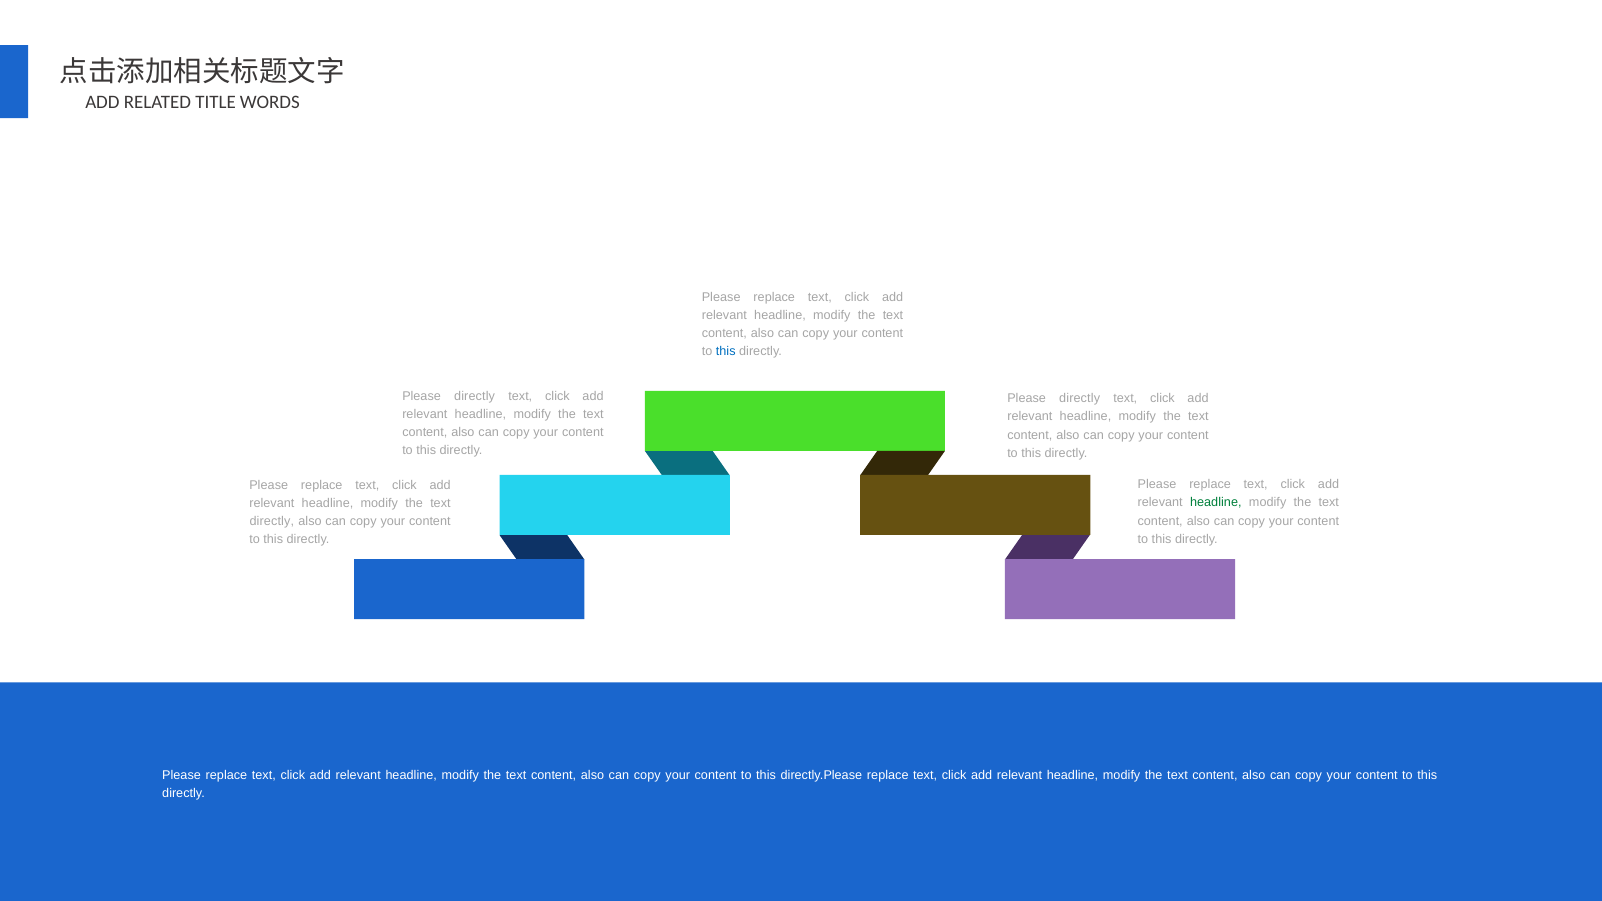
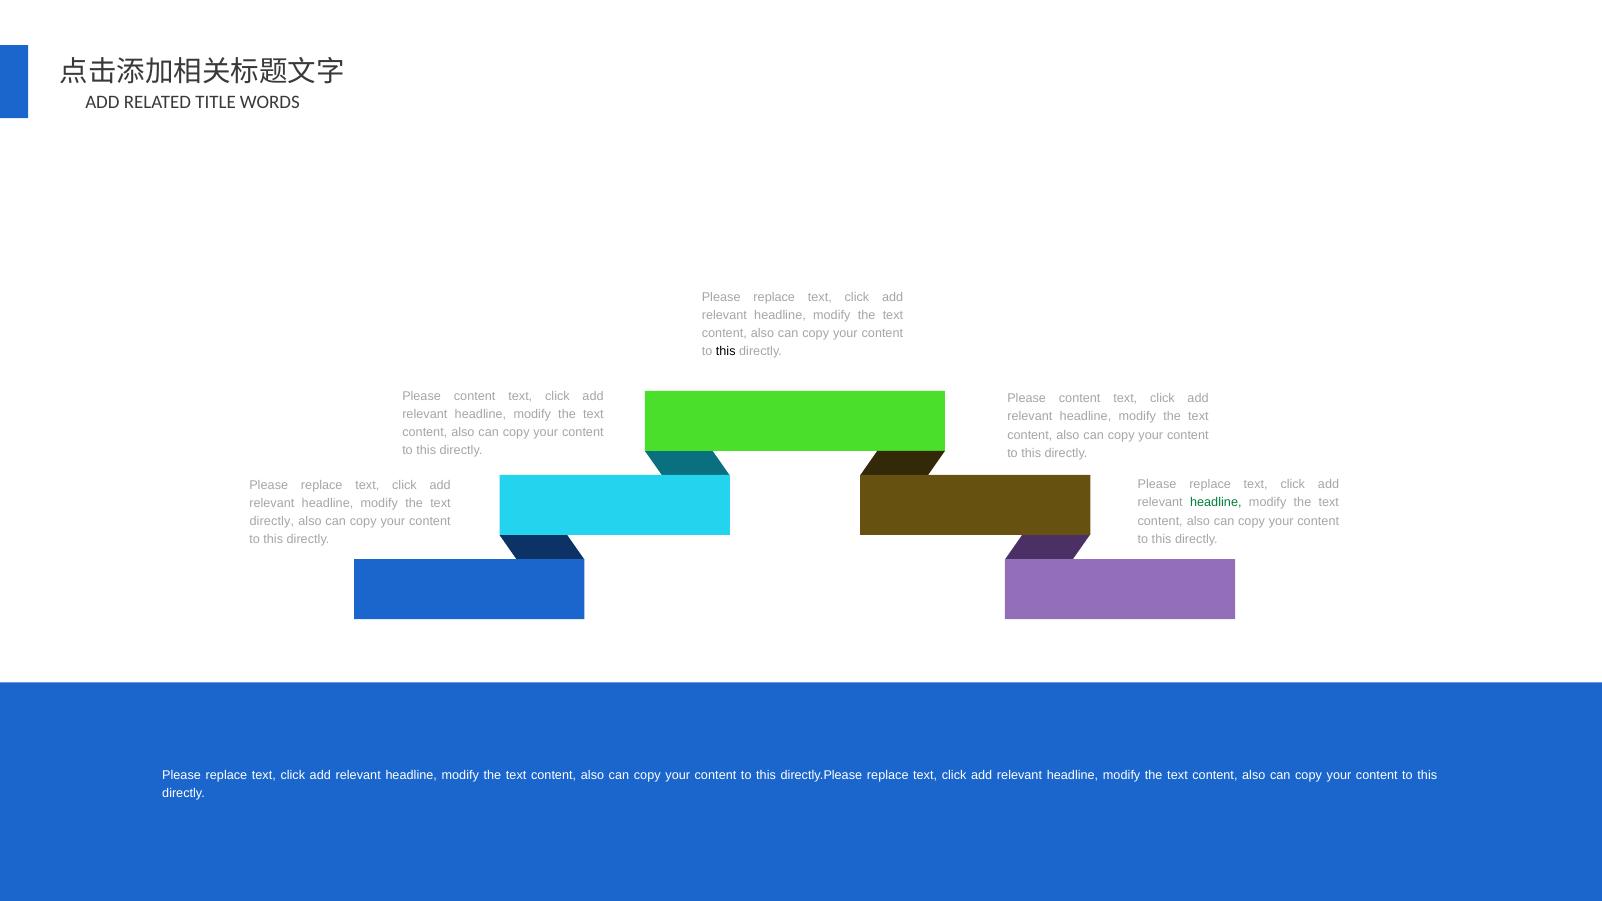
this colour: blue -> black (726, 352)
directly: directly -> content (475, 396)
directly: directly -> content (1080, 399)
